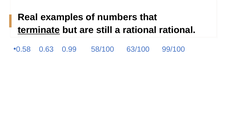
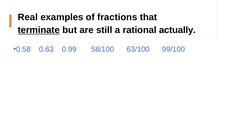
numbers: numbers -> fractions (117, 17)
rational rational: rational -> actually (177, 30)
